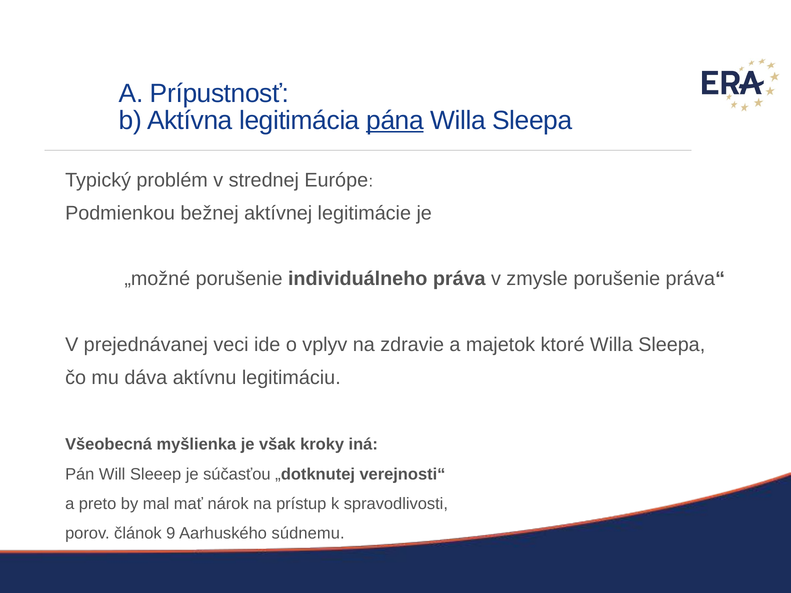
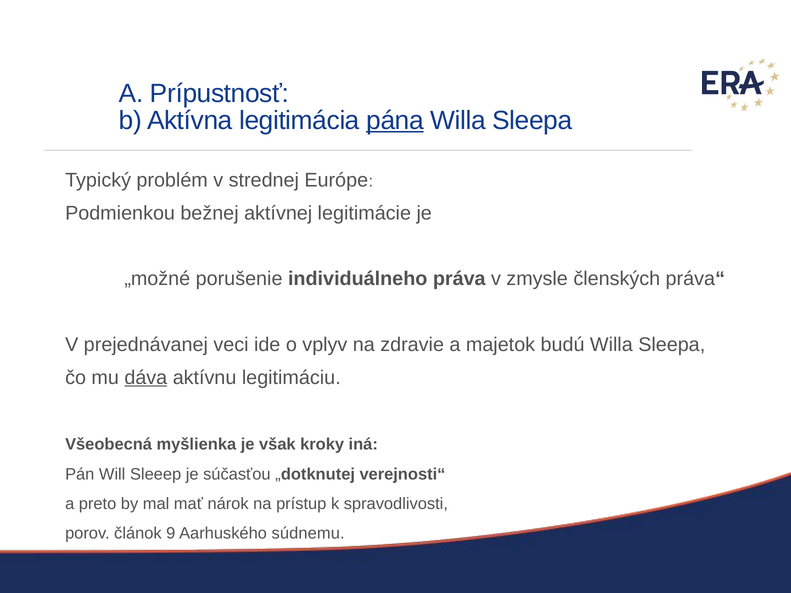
zmysle porušenie: porušenie -> členských (617, 279)
ktoré: ktoré -> budú (563, 345)
dáva underline: none -> present (146, 378)
